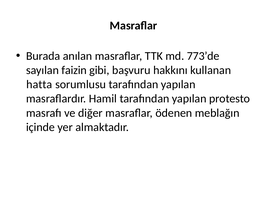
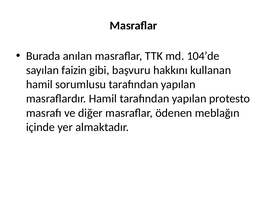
773’de: 773’de -> 104’de (203, 56)
hatta: hatta -> hamil (39, 85)
